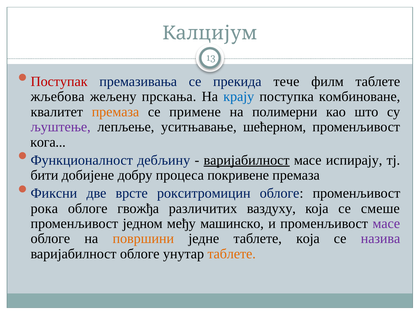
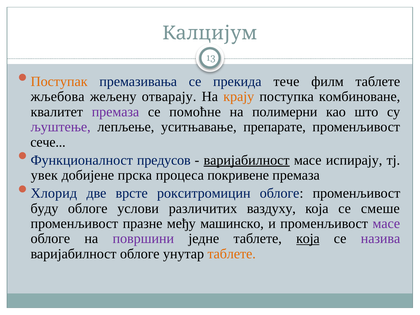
Поступак colour: red -> orange (59, 82)
прскања: прскања -> отварају (169, 97)
крају colour: blue -> orange (239, 97)
премаза colour: orange -> purple (115, 112)
примене: примене -> помоћне (195, 112)
шећерном: шећерном -> препарате (275, 127)
кога: кога -> сече (48, 142)
дебљину: дебљину -> предусов (164, 160)
бити: бити -> увек (44, 175)
добру: добру -> прска (135, 175)
Фиксни: Фиксни -> Хлорид (54, 193)
рока: рока -> буду (44, 208)
гвожђа: гвожђа -> услови (138, 208)
једном: једном -> празне (143, 224)
површини colour: orange -> purple (143, 239)
која underline: none -> present (308, 239)
